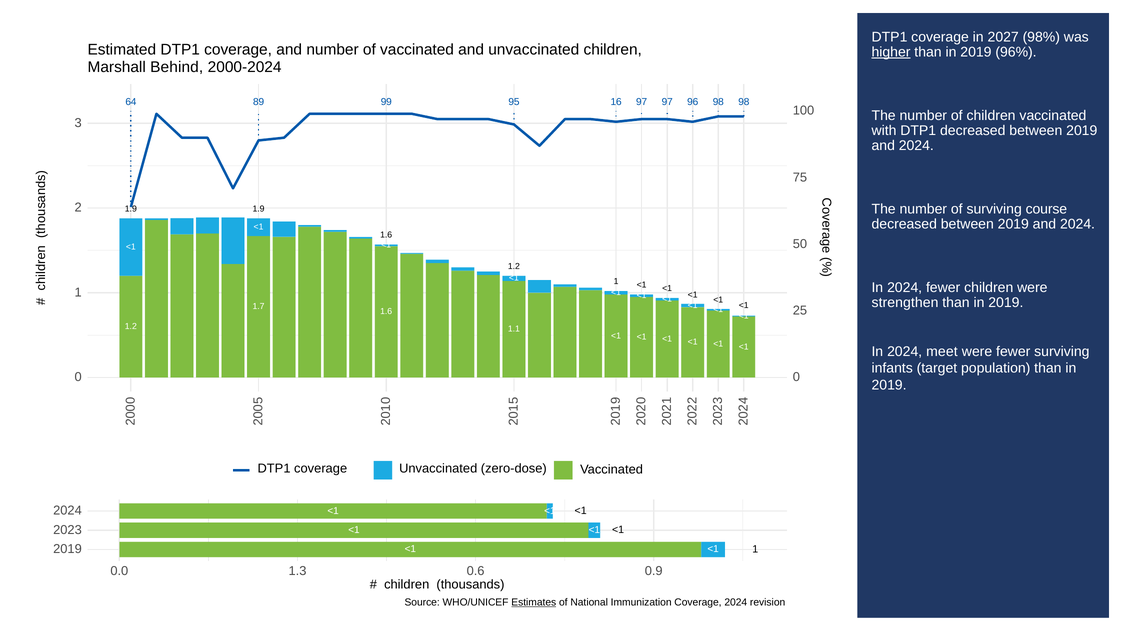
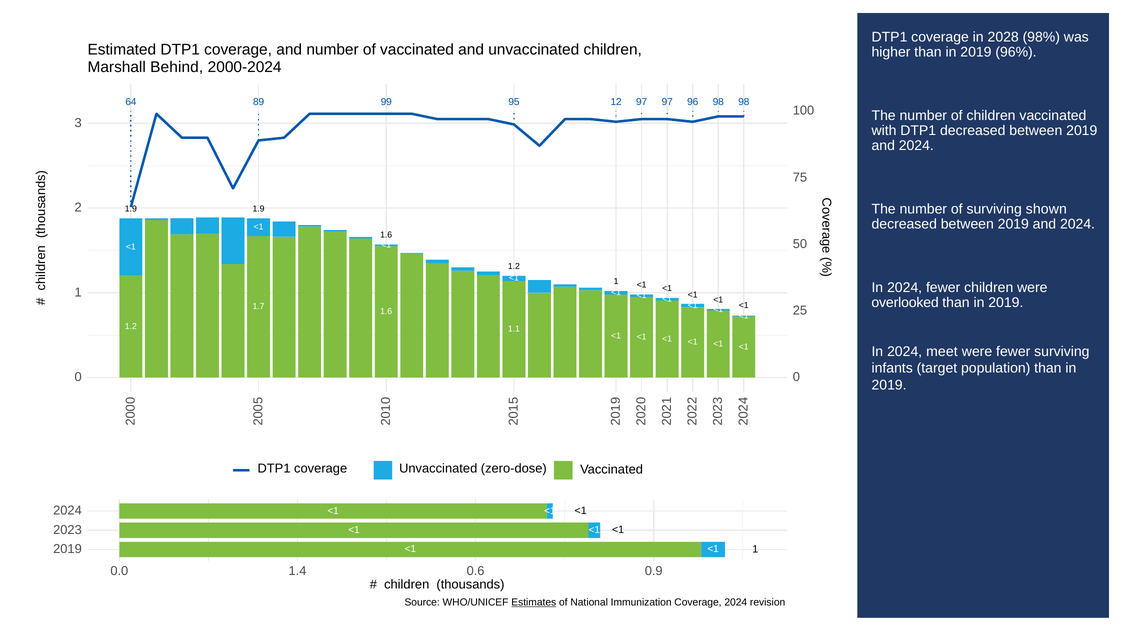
2027: 2027 -> 2028 (1003, 37)
higher underline: present -> none (891, 52)
16: 16 -> 12 (616, 102)
course: course -> shown (1046, 209)
strengthen: strengthen -> overlooked (905, 303)
1.3: 1.3 -> 1.4 (298, 572)
